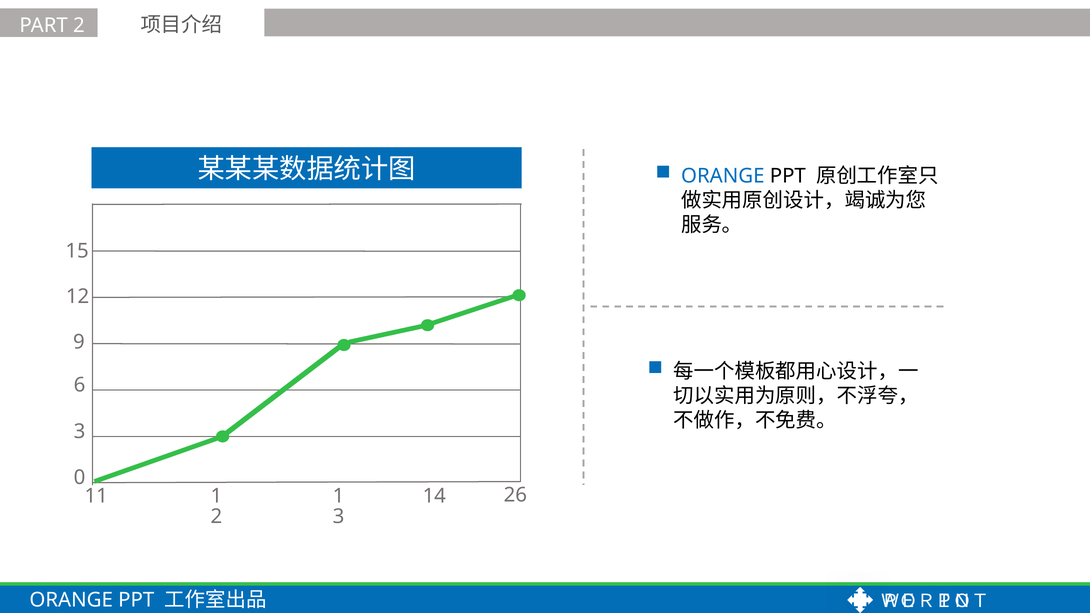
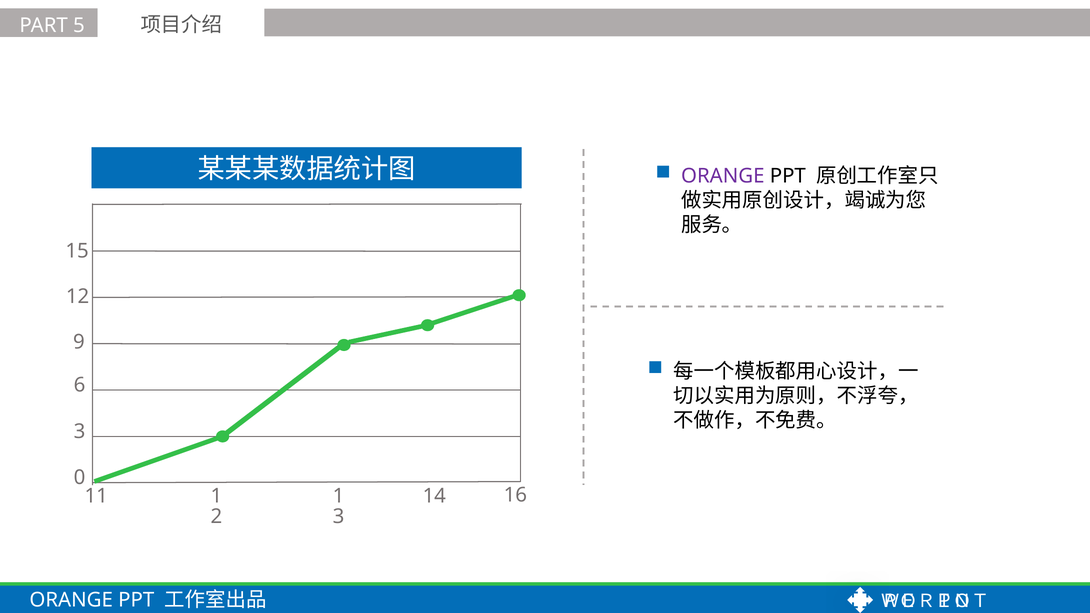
PART 2: 2 -> 5 (79, 25)
ORANGE colour: blue -> purple (723, 176)
26: 26 -> 16 (515, 495)
